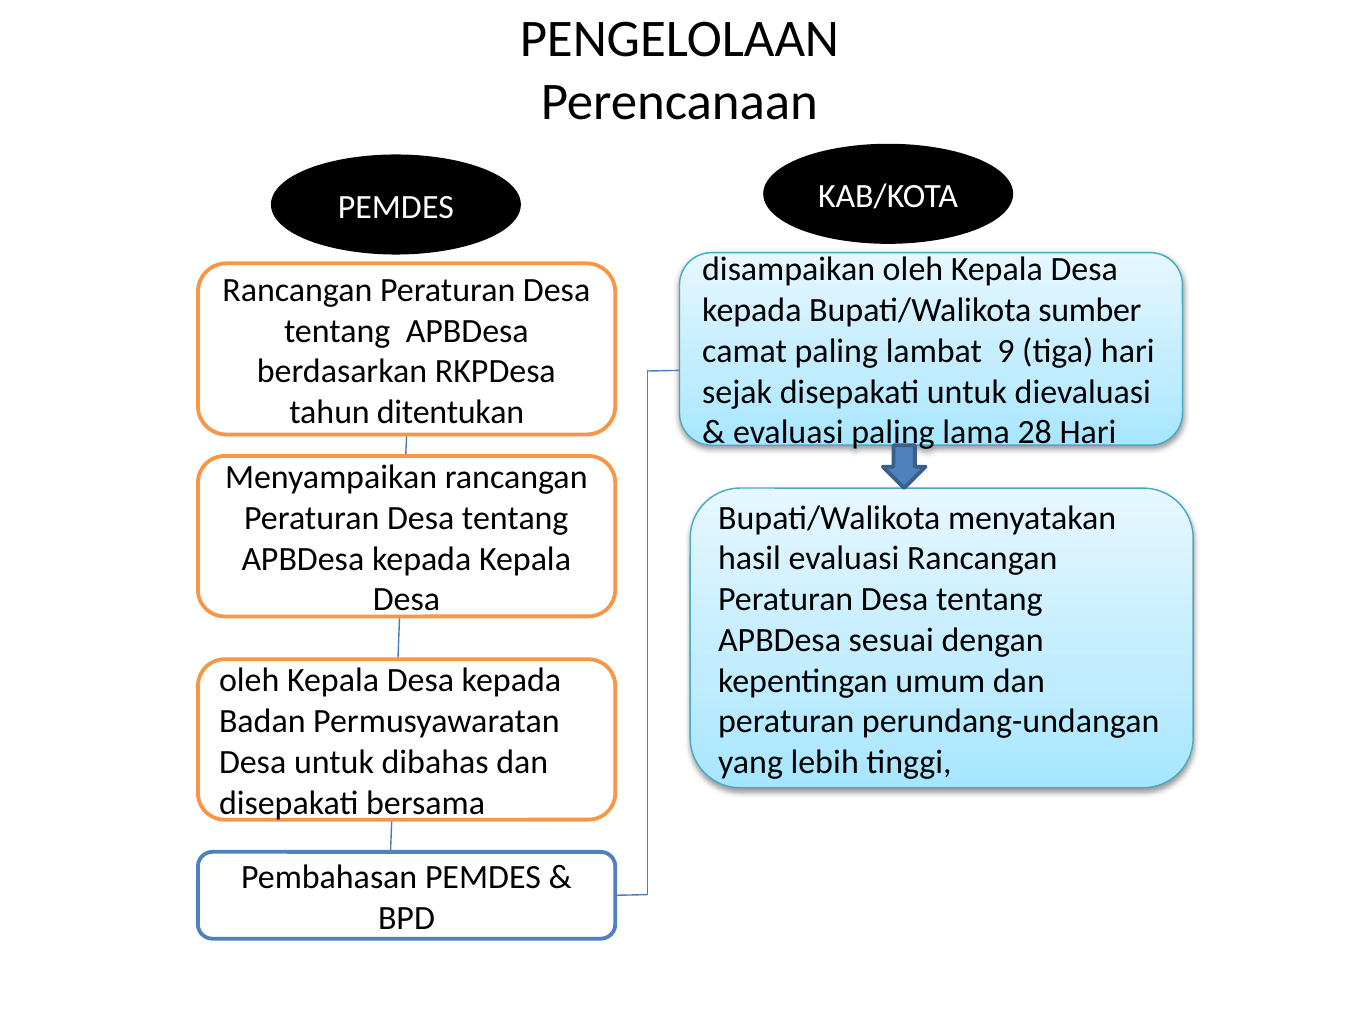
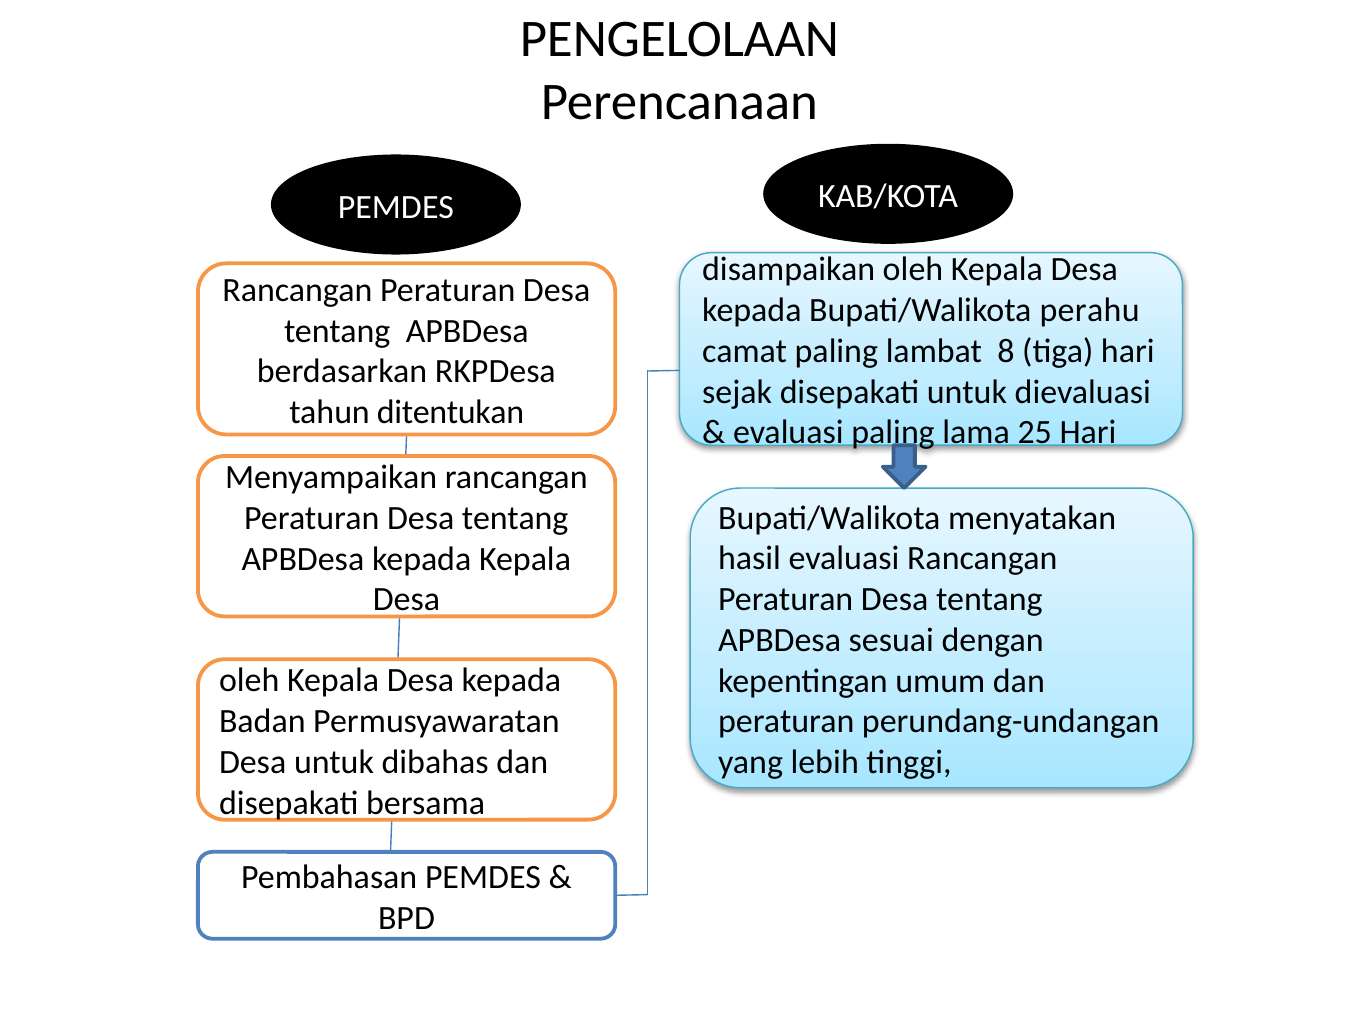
sumber: sumber -> perahu (1090, 311)
9: 9 -> 8 (1006, 351)
28: 28 -> 25 (1035, 433)
